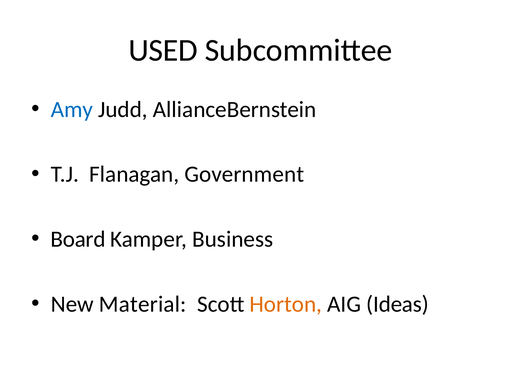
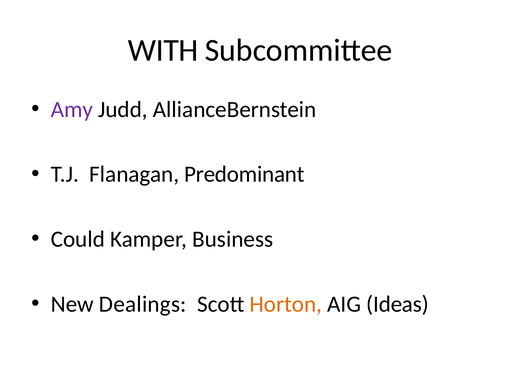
USED: USED -> WITH (163, 50)
Amy colour: blue -> purple (72, 109)
Government: Government -> Predominant (244, 174)
Board: Board -> Could (78, 239)
Material: Material -> Dealings (143, 304)
